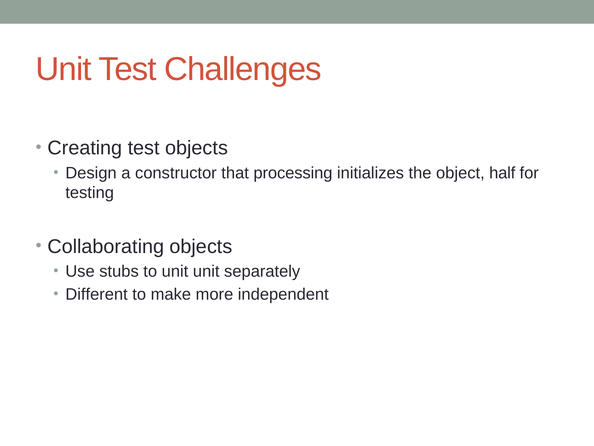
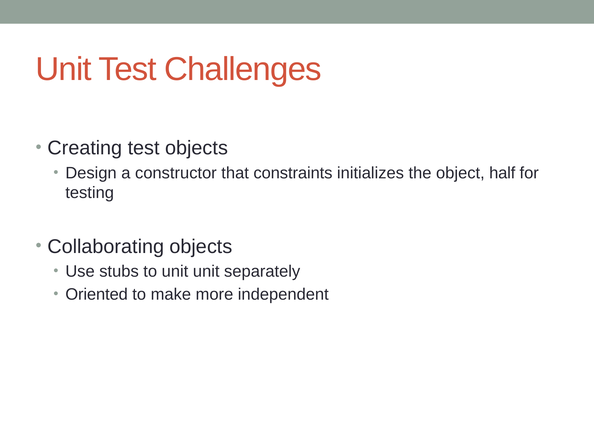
processing: processing -> constraints (293, 173)
Different: Different -> Oriented (97, 294)
